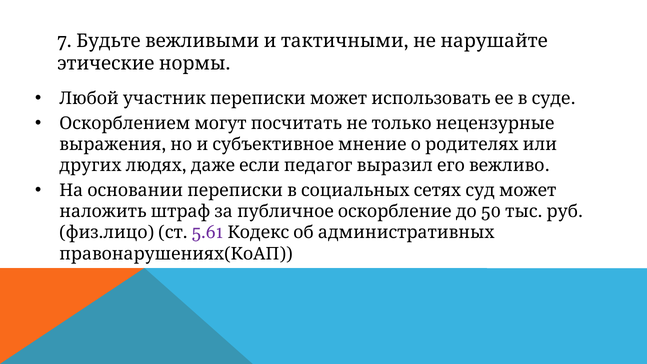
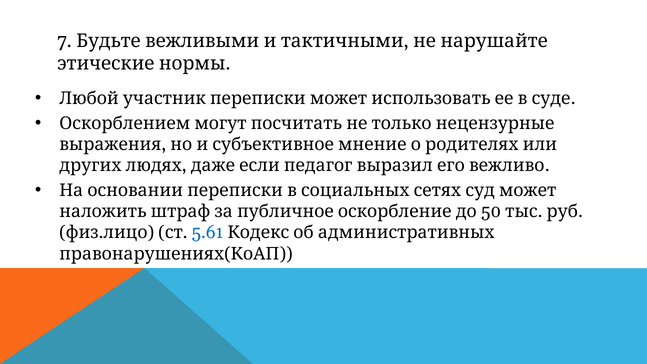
5.61 colour: purple -> blue (208, 233)
